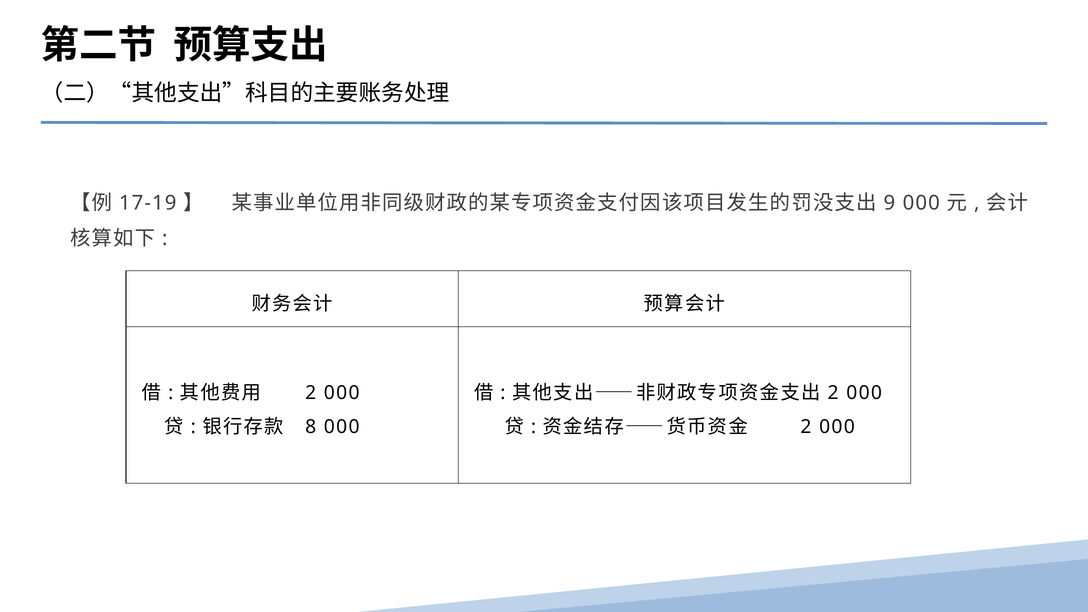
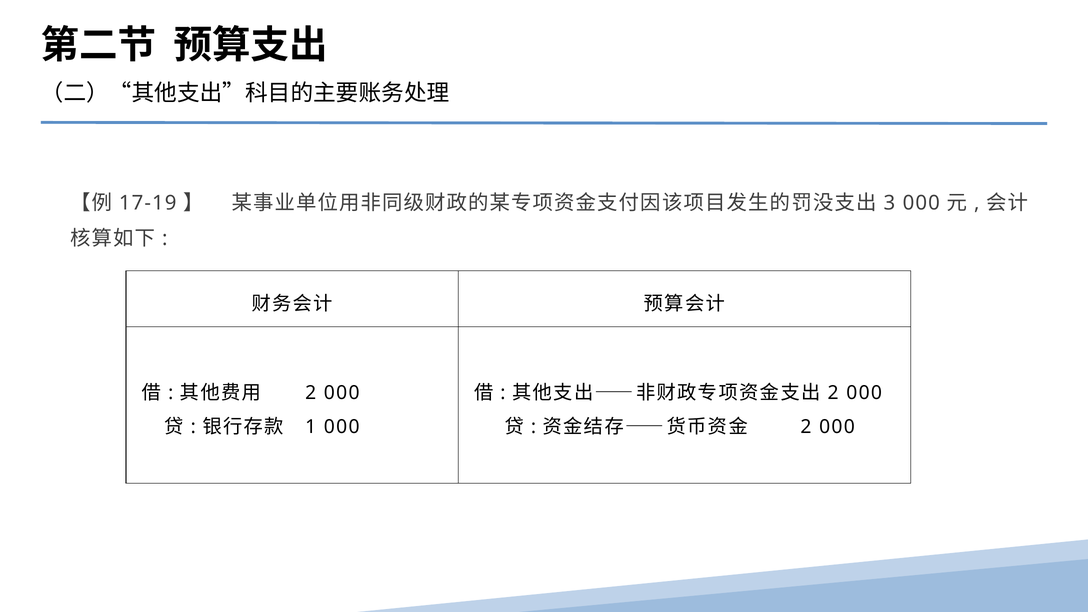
9: 9 -> 3 (889, 203)
8: 8 -> 1 (311, 427)
